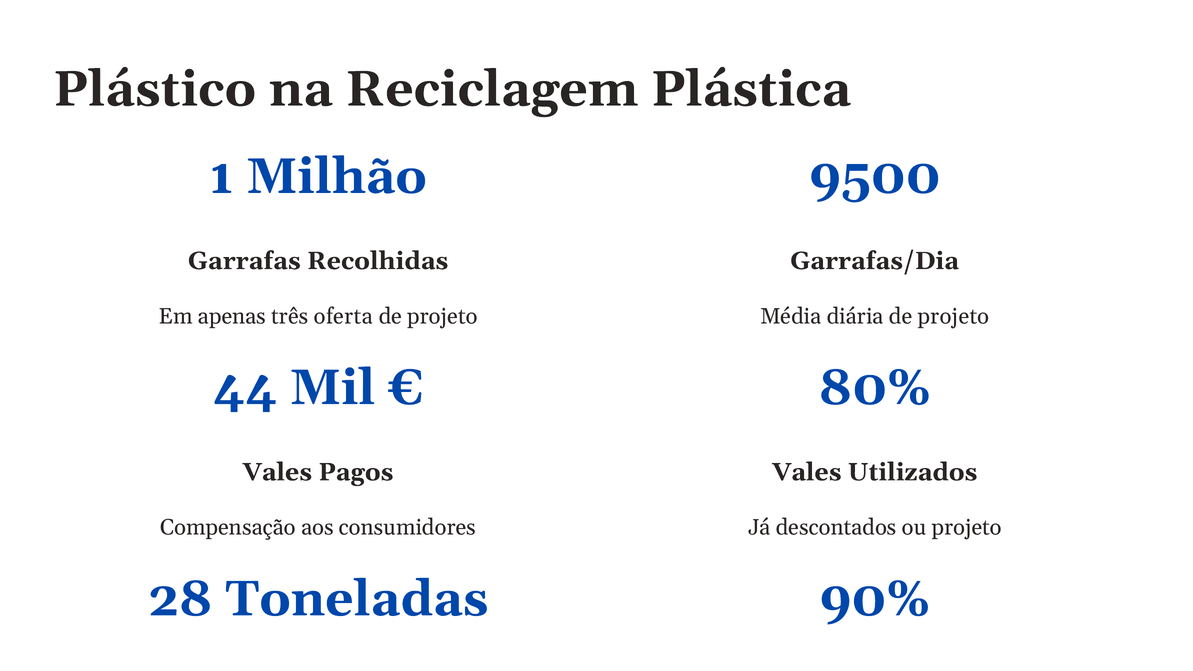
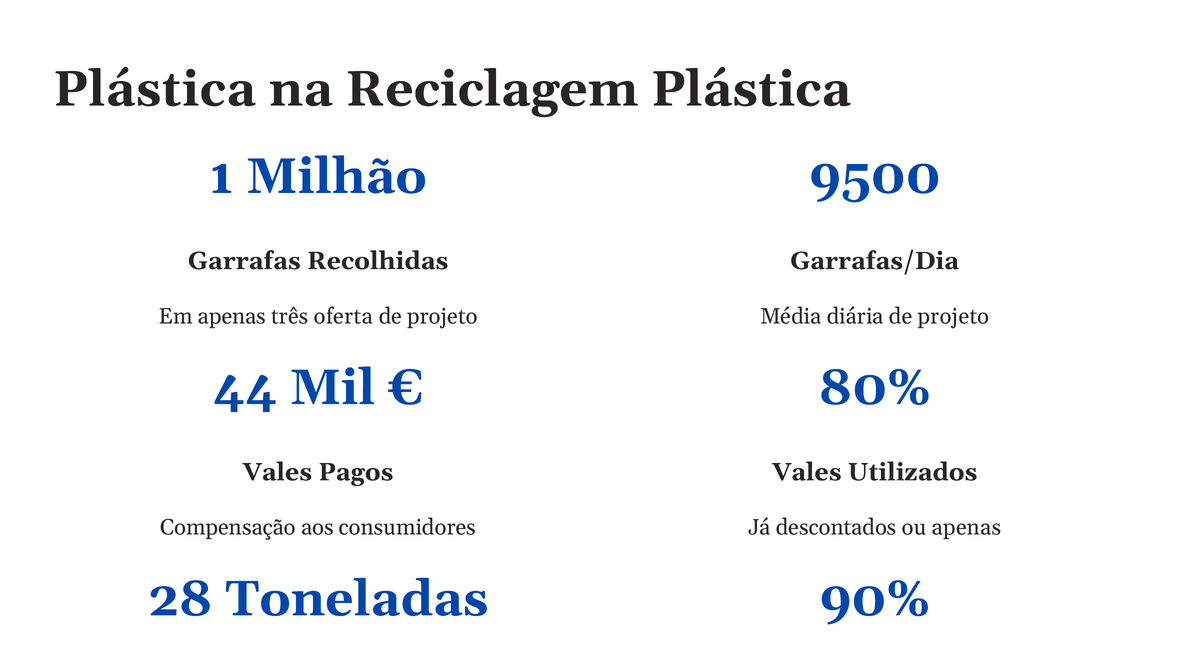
Plástico: Plástico -> Plástica (155, 89)
ou projeto: projeto -> apenas (967, 527)
